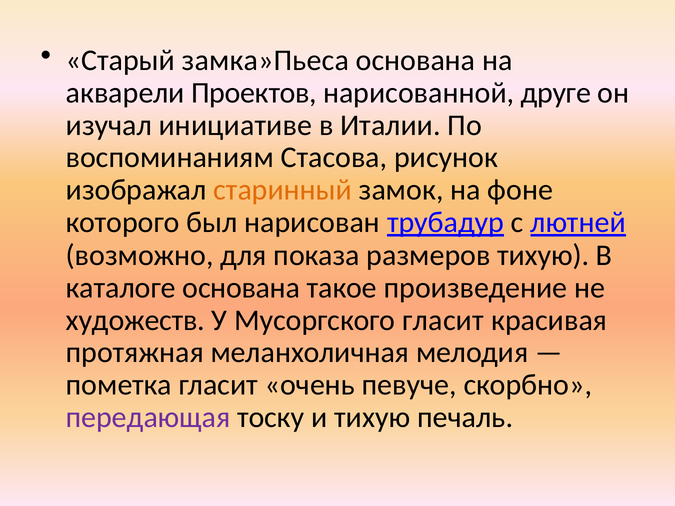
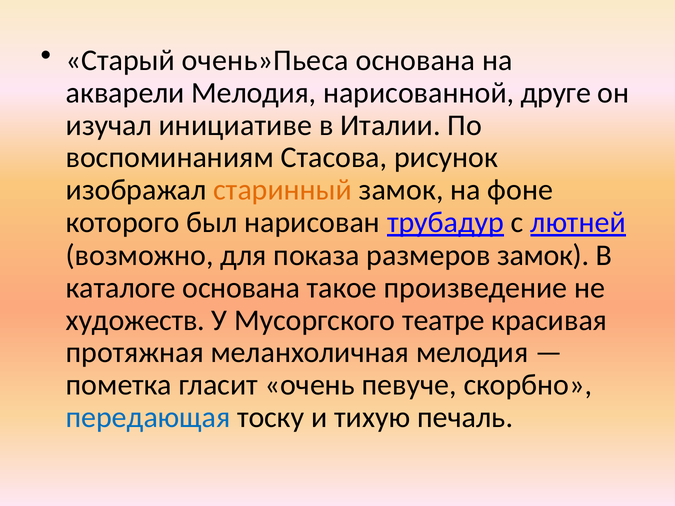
замка»Пьеса: замка»Пьеса -> очень»Пьеса (265, 60)
акварели Проектов: Проектов -> Мелодия (254, 93)
размеров тихую: тихую -> замок (543, 256)
Мусоргского гласит: гласит -> театре (443, 320)
передающая colour: purple -> blue (148, 418)
